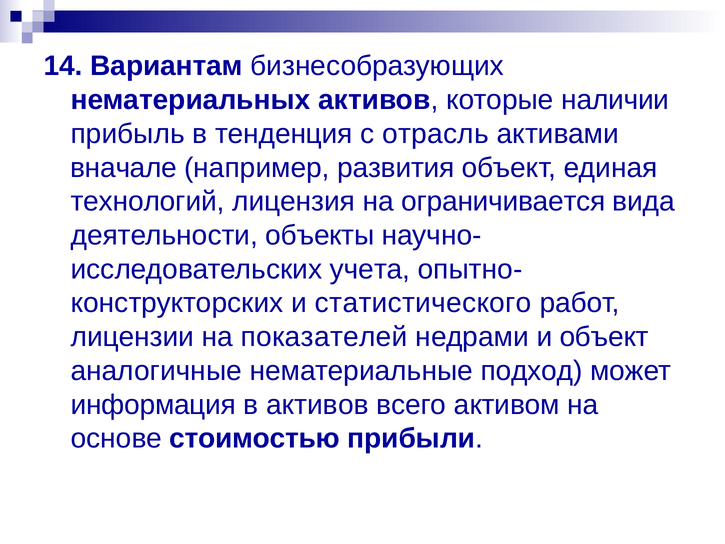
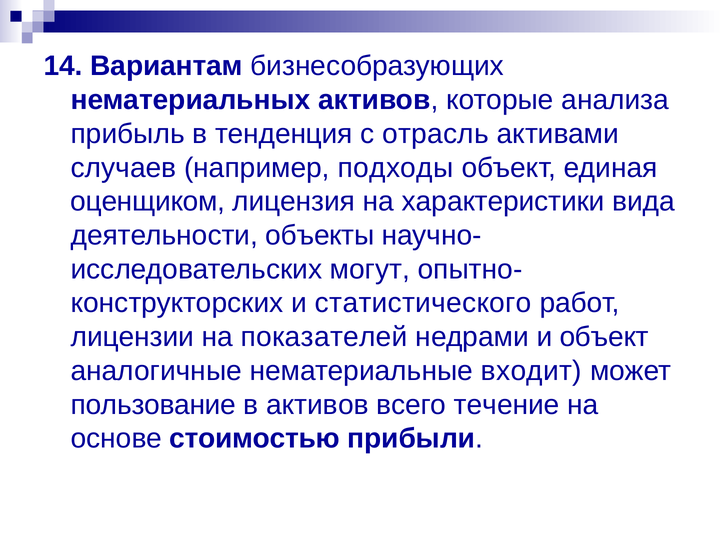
наличии: наличии -> анализа (615, 100)
вначале: вначале -> случаев (124, 168)
развития: развития -> подходы (396, 168)
технологий: технологий -> оценщиком (148, 201)
ограничивается: ограничивается -> характеристики (503, 201)
учета: учета -> могут (370, 269)
подход: подход -> входит (531, 371)
информация: информация -> пользование (153, 405)
активом: активом -> течение (507, 405)
